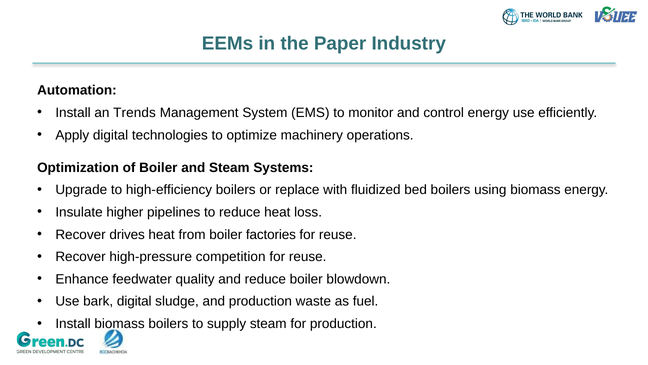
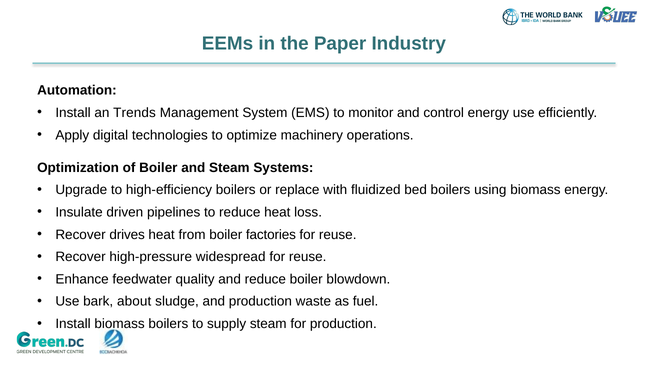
higher: higher -> driven (125, 212)
competition: competition -> widespread (231, 257)
bark digital: digital -> about (134, 301)
